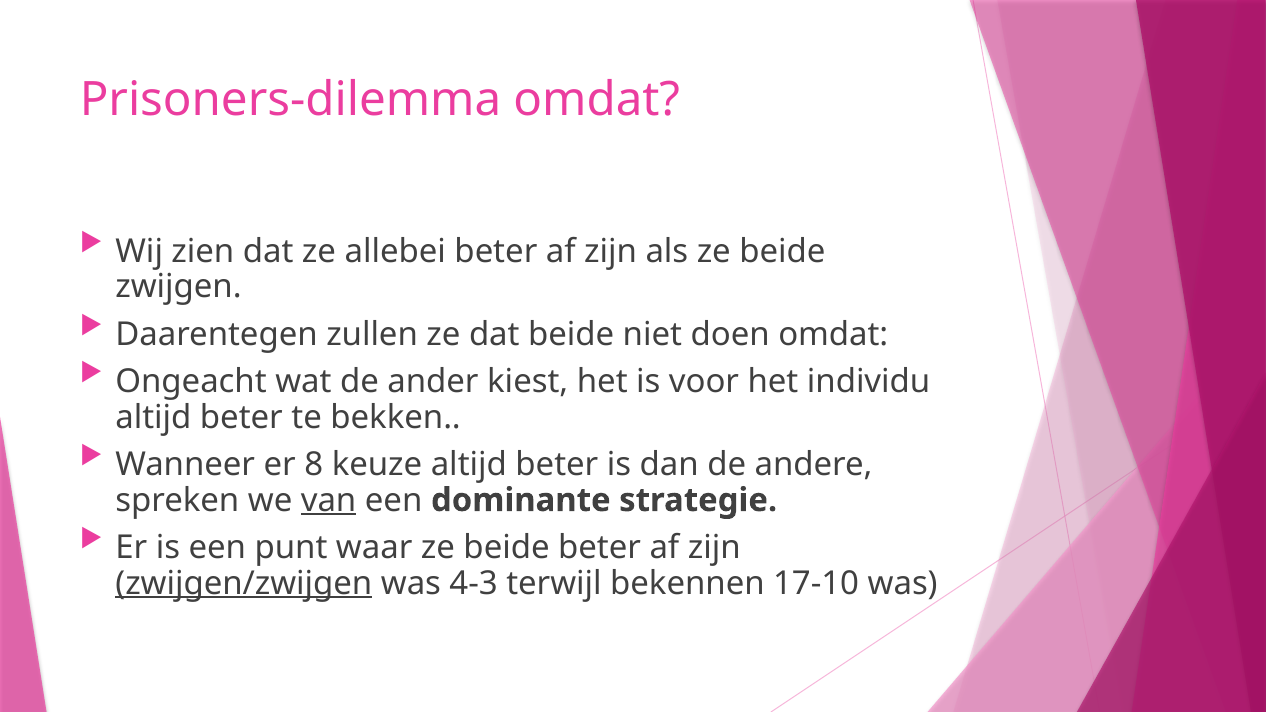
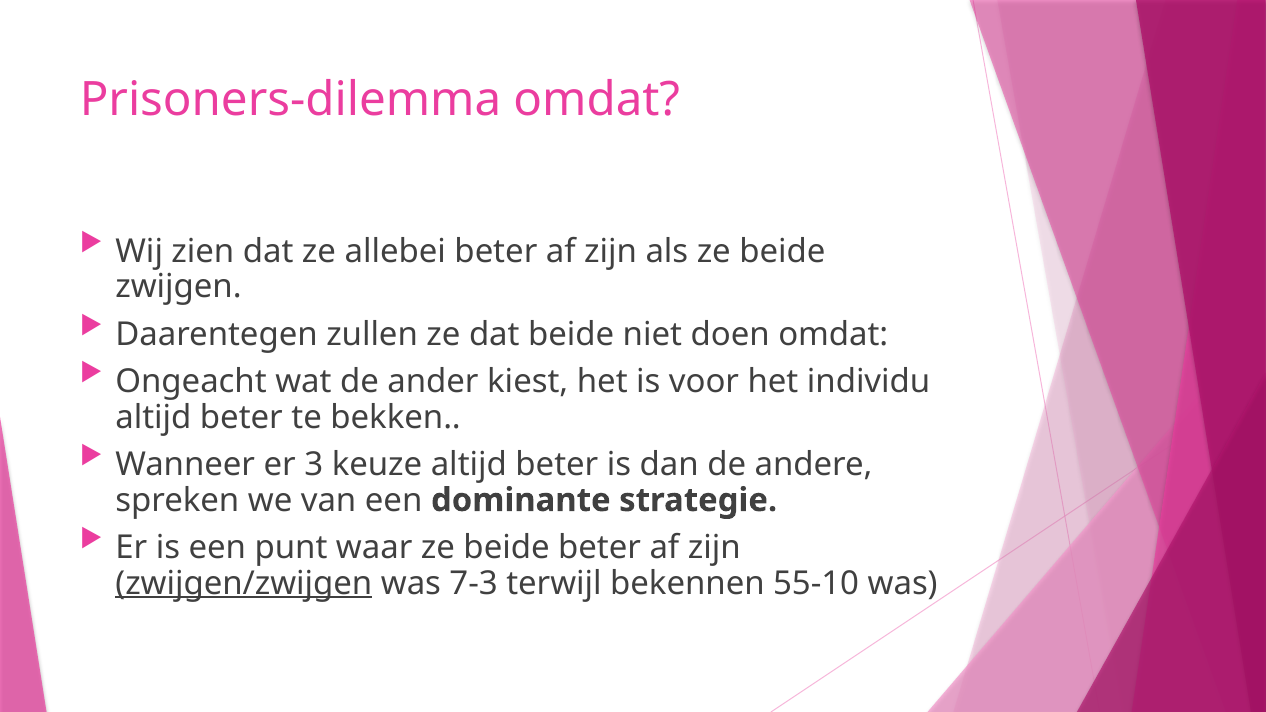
8: 8 -> 3 (314, 465)
van underline: present -> none (329, 500)
4-3: 4-3 -> 7-3 (474, 583)
17-10: 17-10 -> 55-10 (816, 583)
